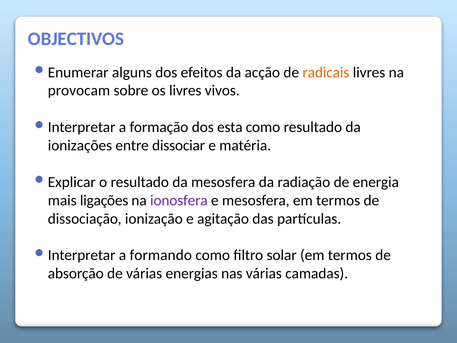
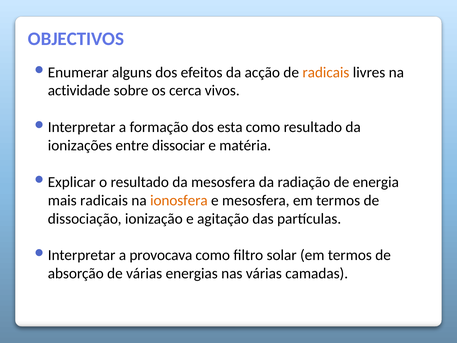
provocam: provocam -> actividade (79, 91)
os livres: livres -> cerca (185, 91)
mais ligações: ligações -> radicais (104, 200)
ionosfera colour: purple -> orange (179, 200)
formando: formando -> provocava (161, 255)
